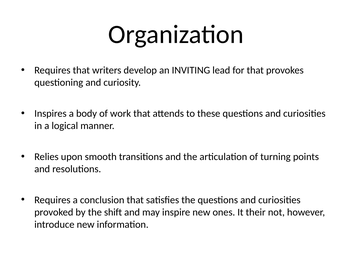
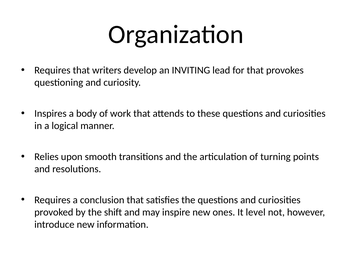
their: their -> level (256, 212)
